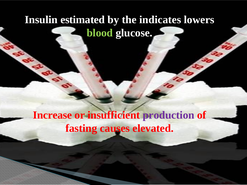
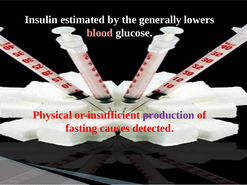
indicates: indicates -> generally (160, 20)
blood colour: light green -> pink (100, 33)
Increase: Increase -> Physical (52, 115)
elevated: elevated -> detected (153, 128)
